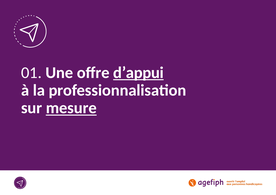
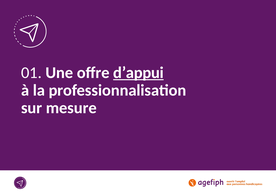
mesure underline: present -> none (71, 108)
